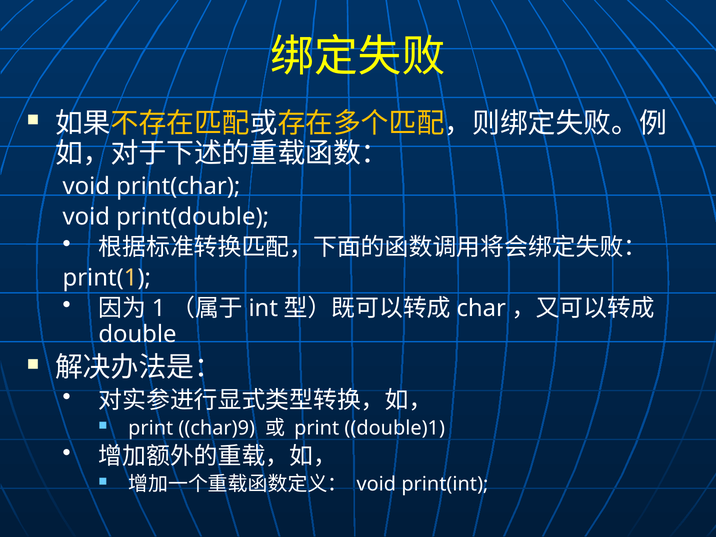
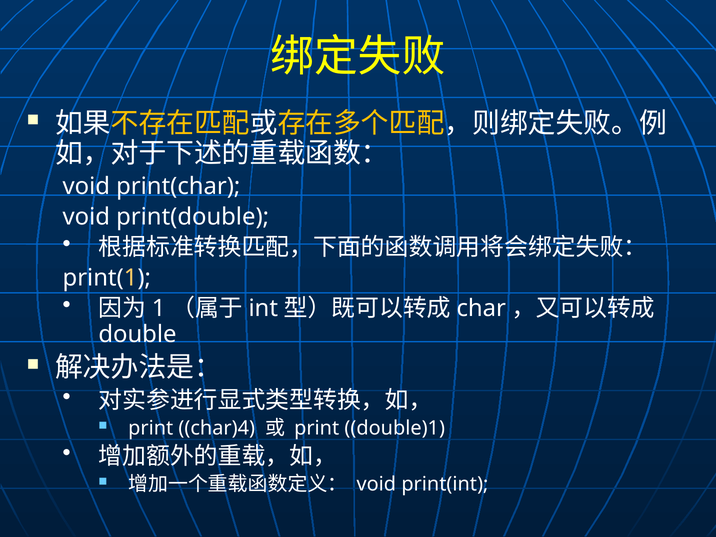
char)9: char)9 -> char)4 (217, 428)
